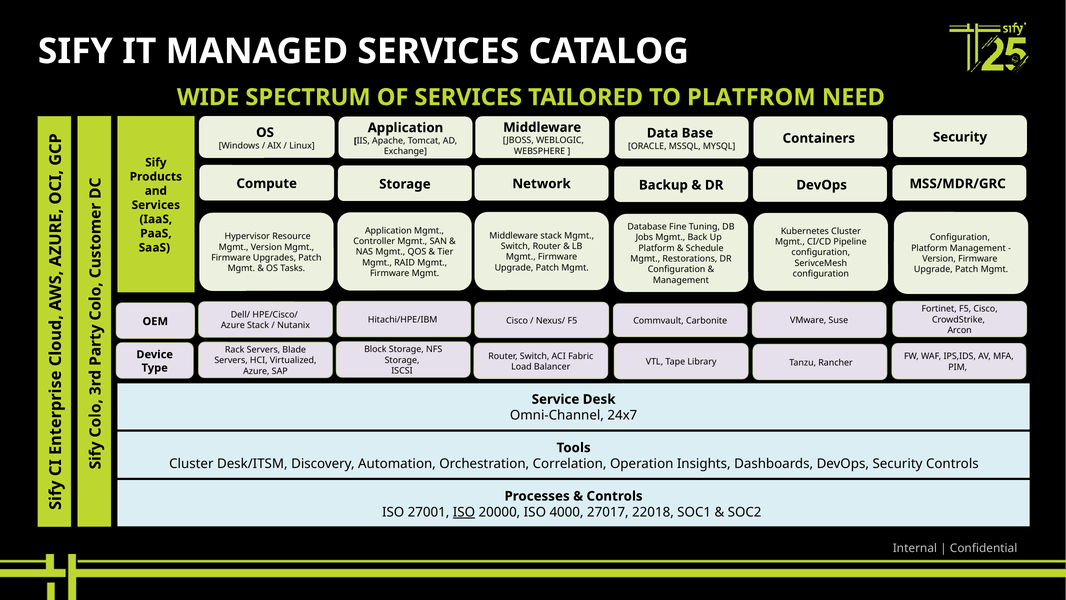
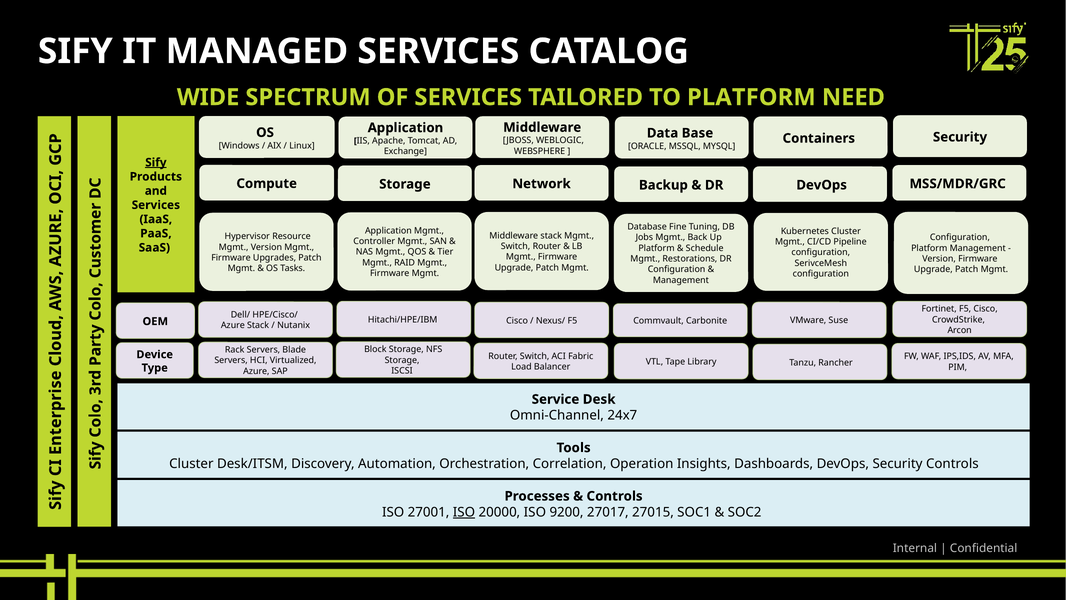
TO PLATFROM: PLATFROM -> PLATFORM (751, 97)
Sify underline: none -> present (156, 162)
4000: 4000 -> 9200 (567, 512)
22018: 22018 -> 27015 (653, 512)
